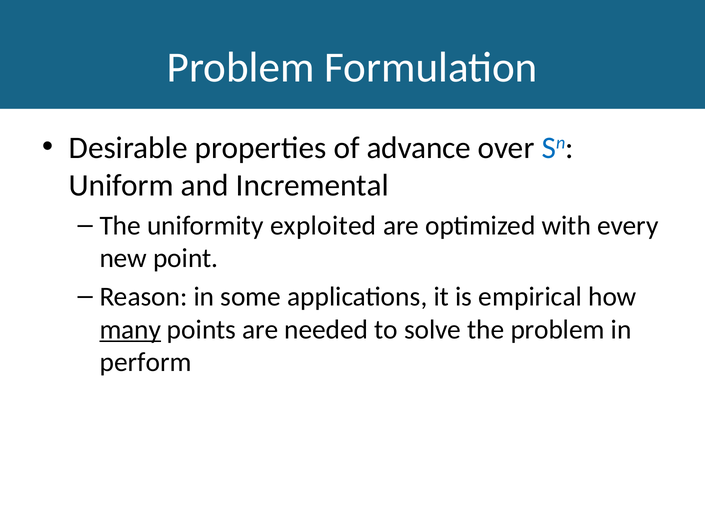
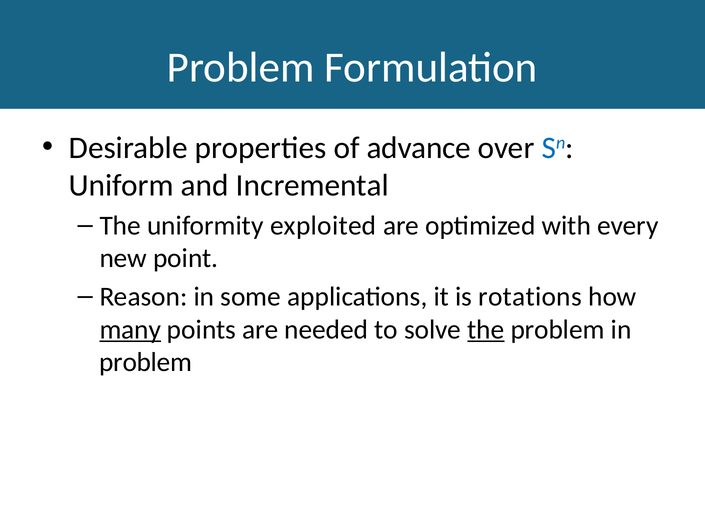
empirical: empirical -> rotations (530, 297)
the underline: none -> present (486, 330)
perform: perform -> problem (146, 363)
